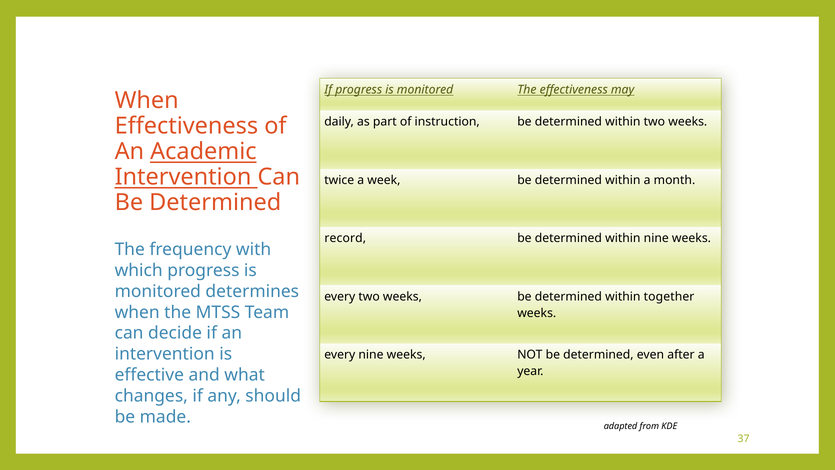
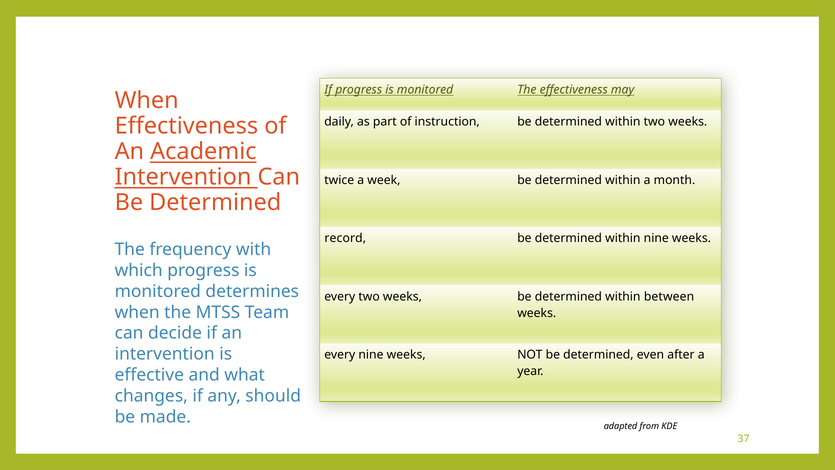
together: together -> between (669, 296)
